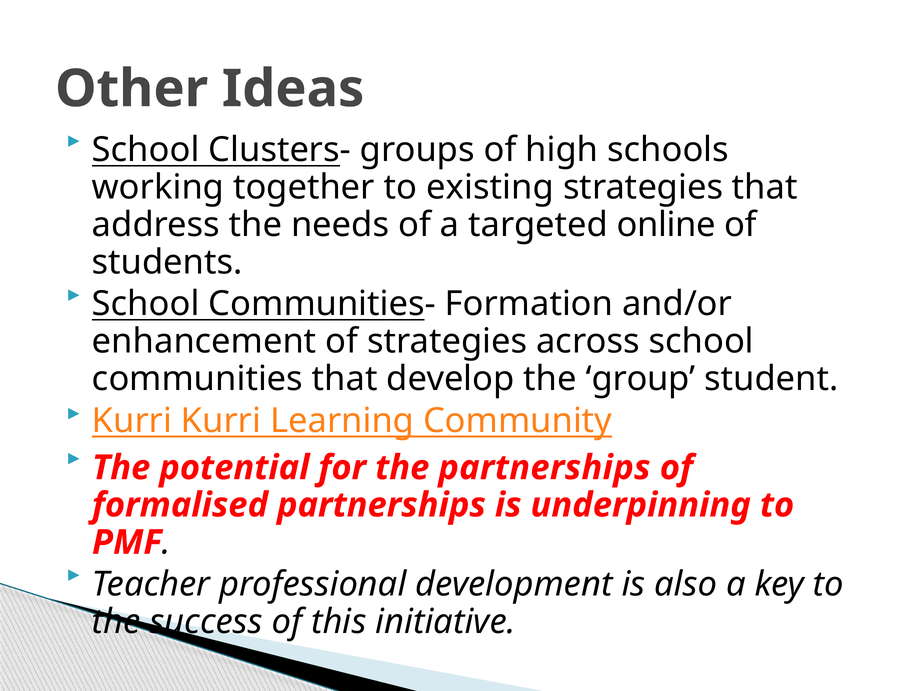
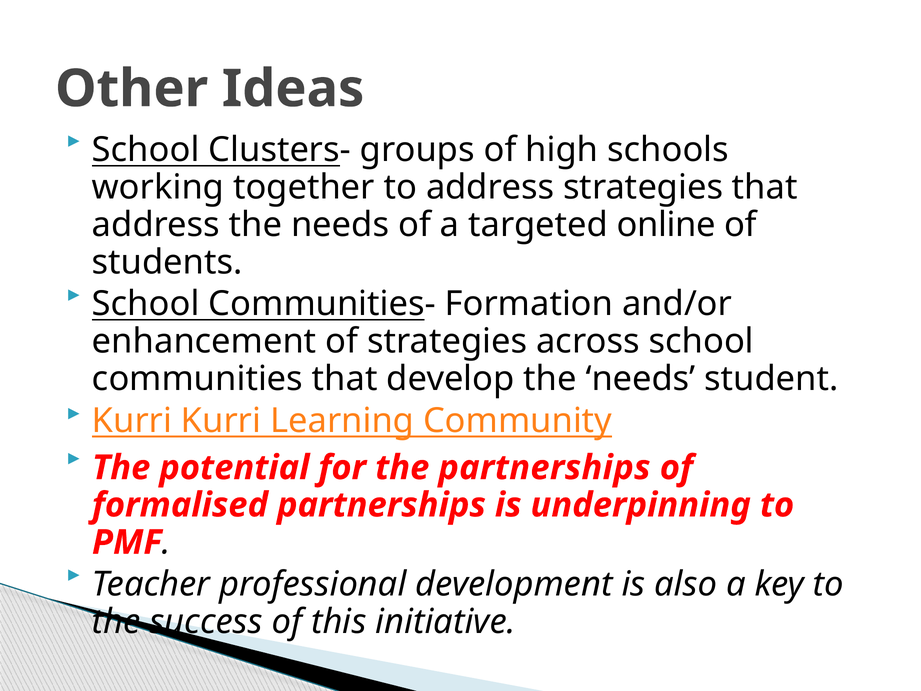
to existing: existing -> address (490, 187)
develop the group: group -> needs (641, 379)
